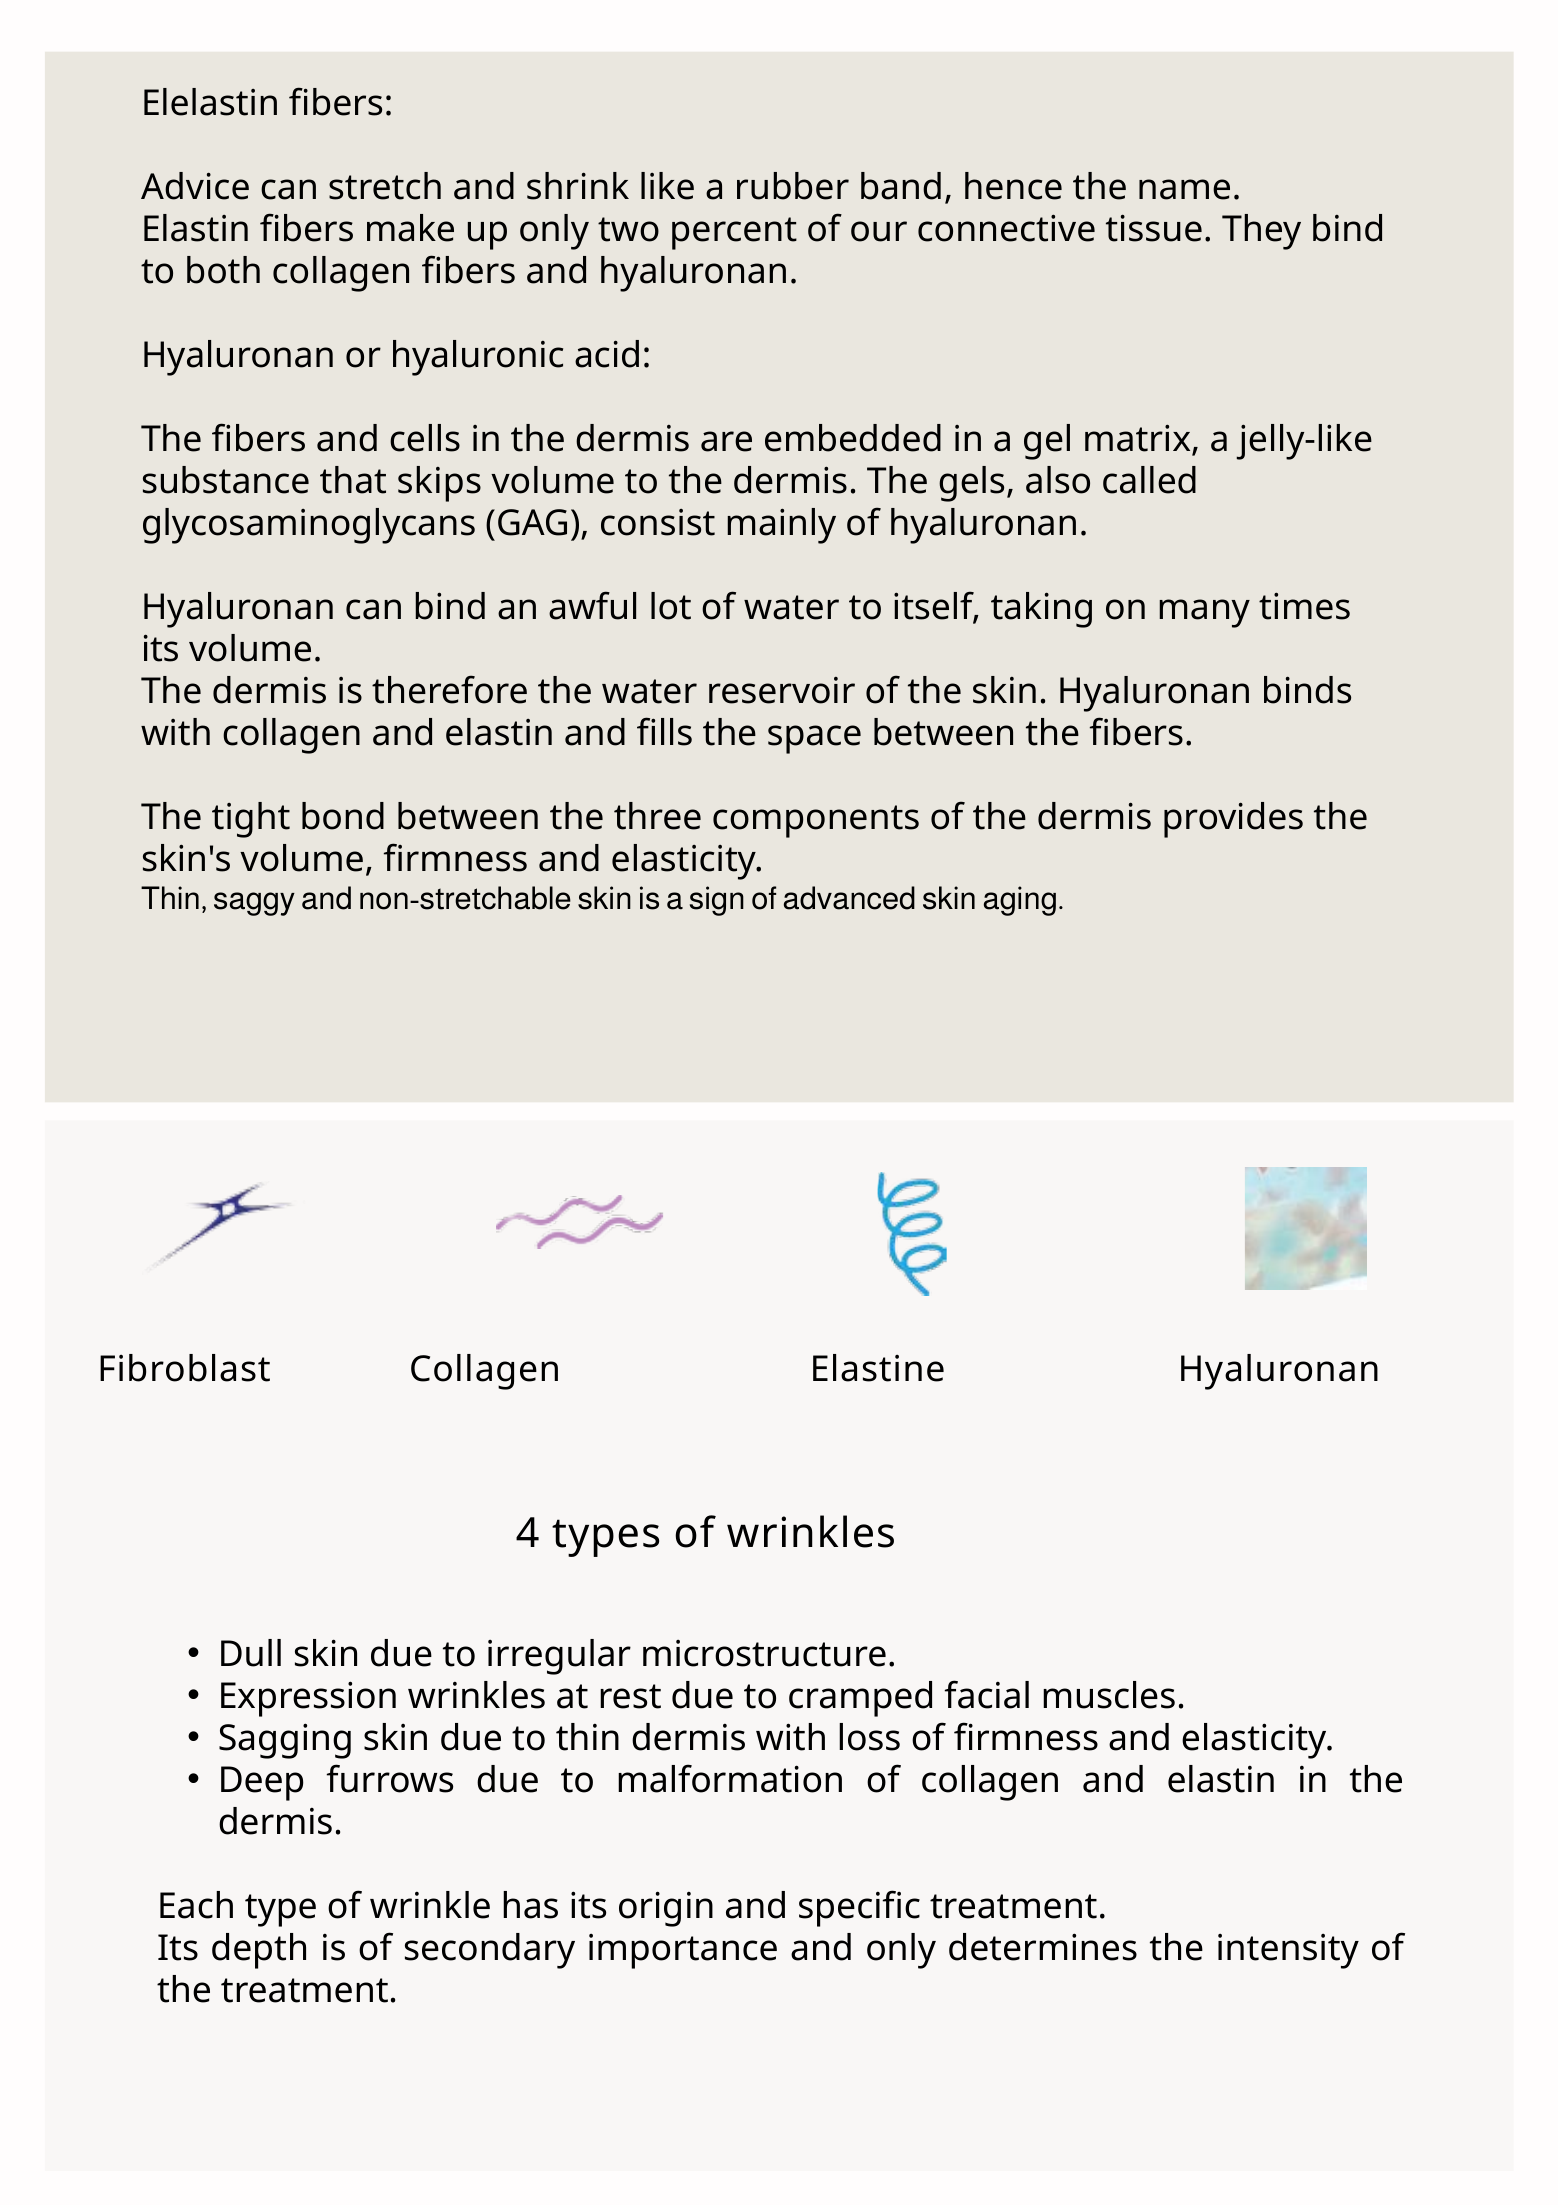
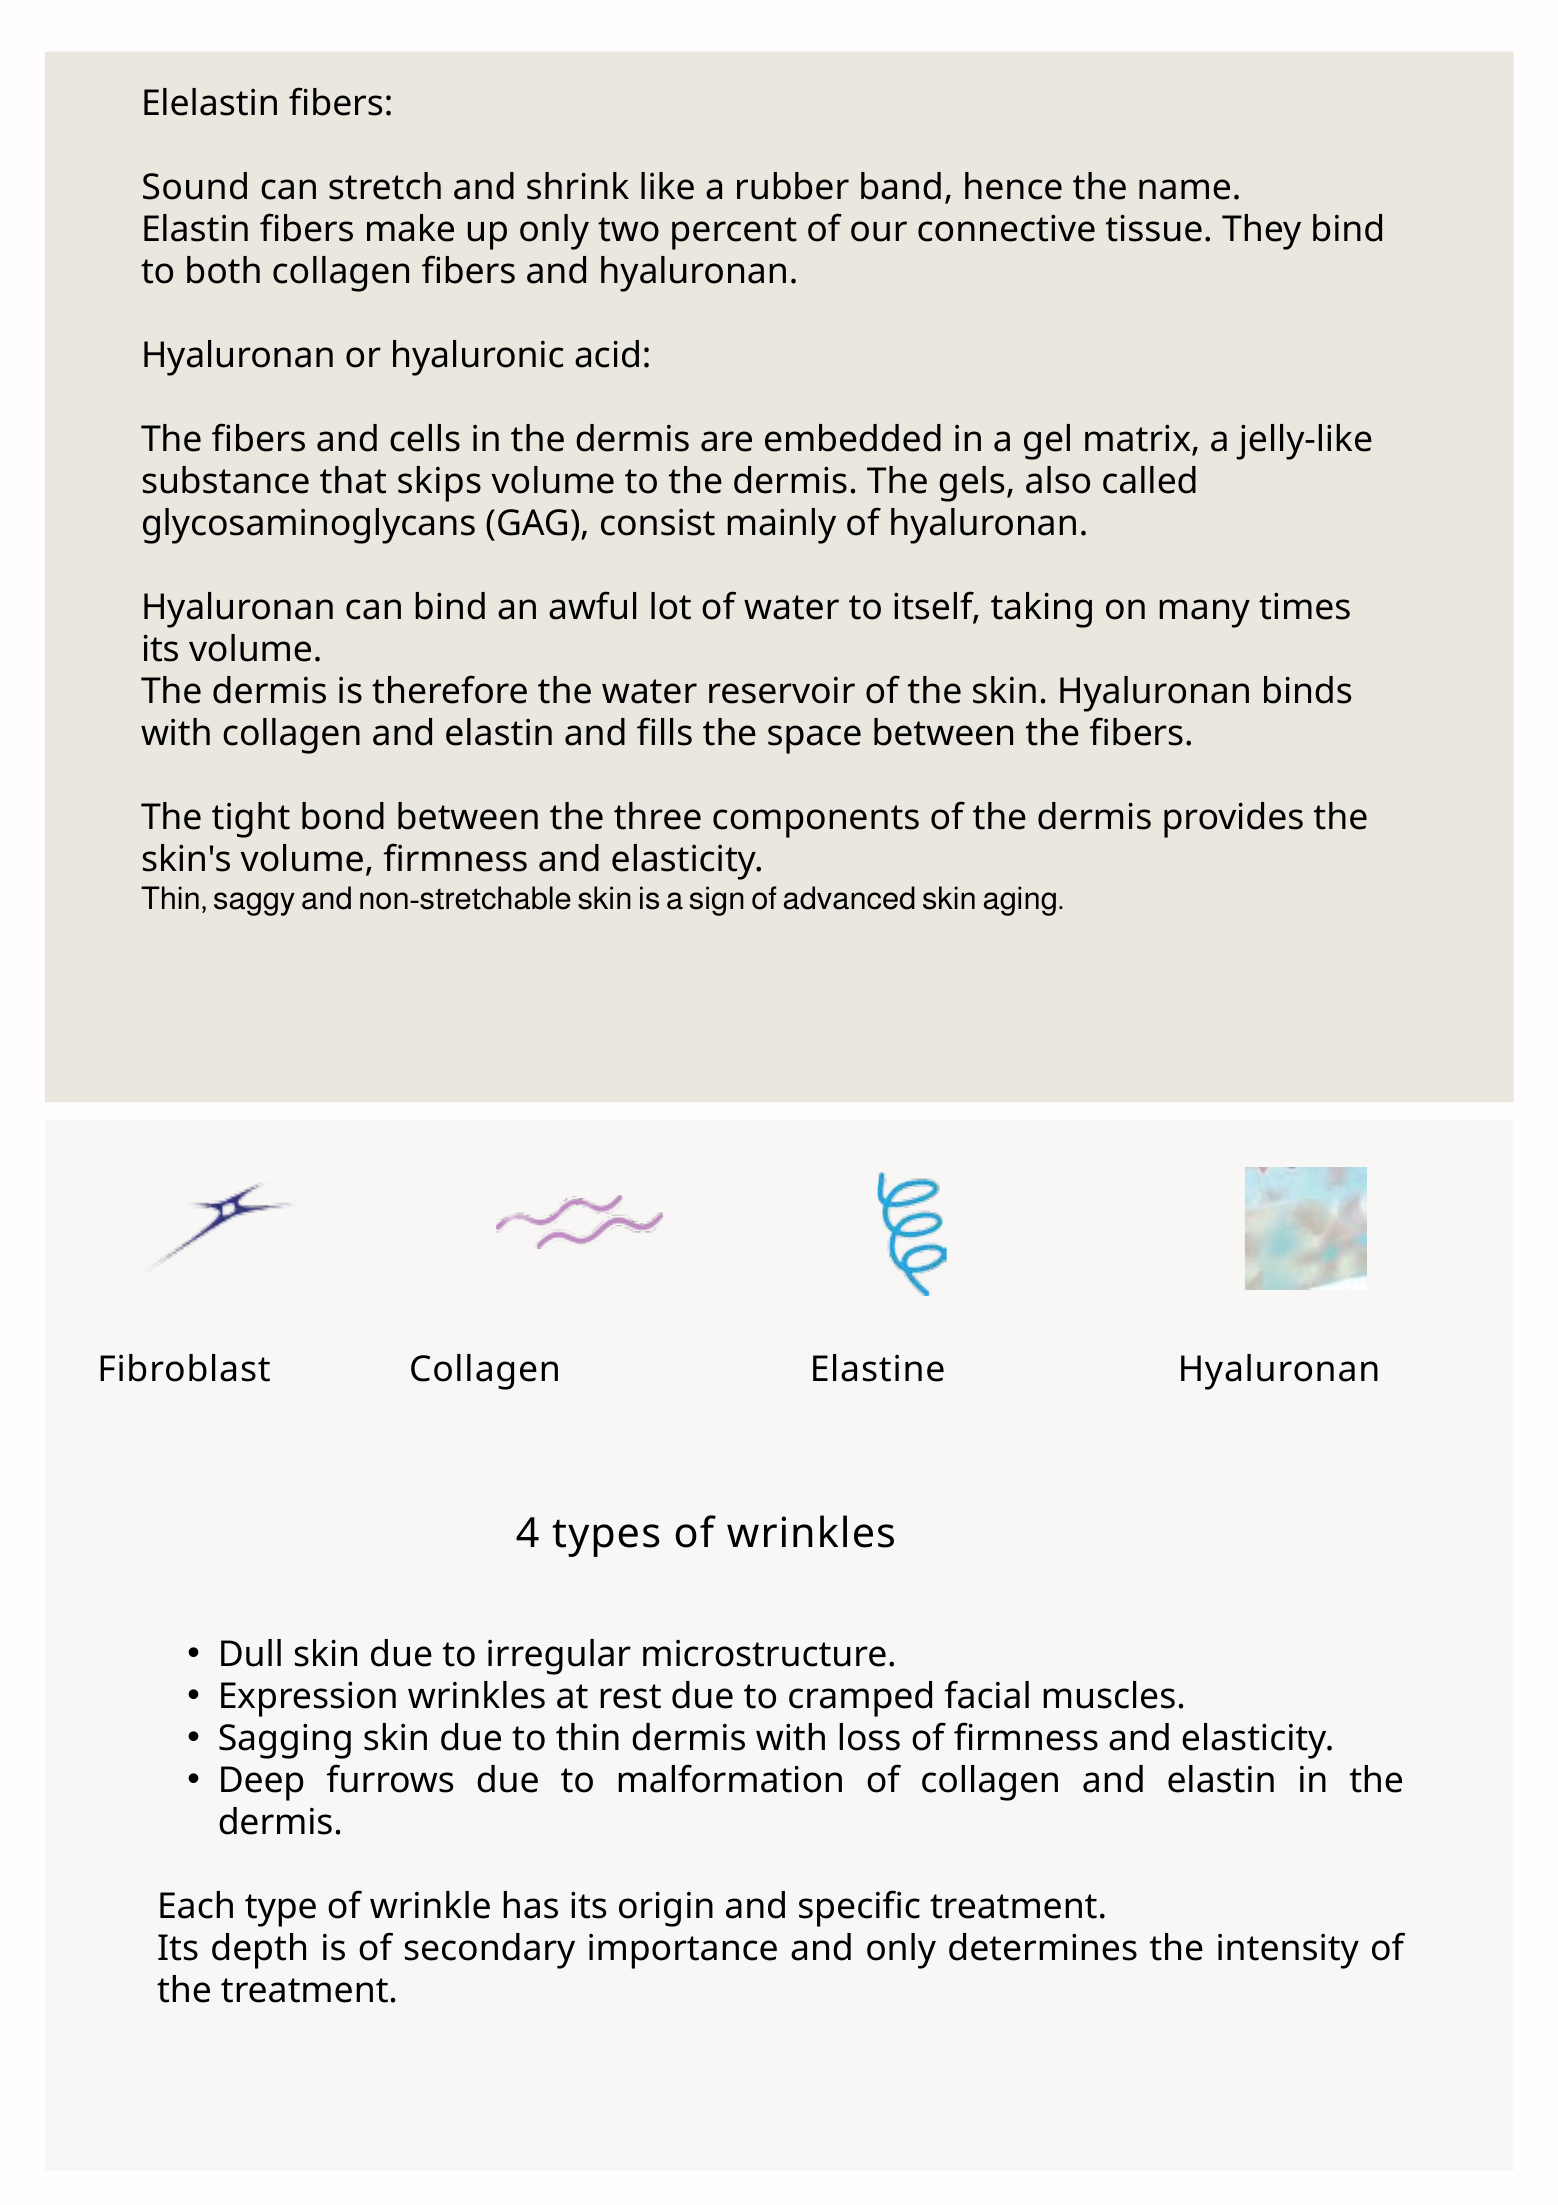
Advice: Advice -> Sound (196, 187)
